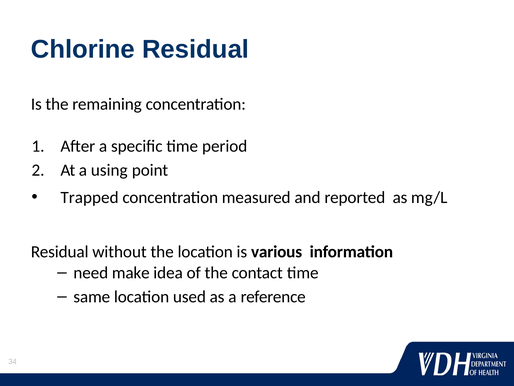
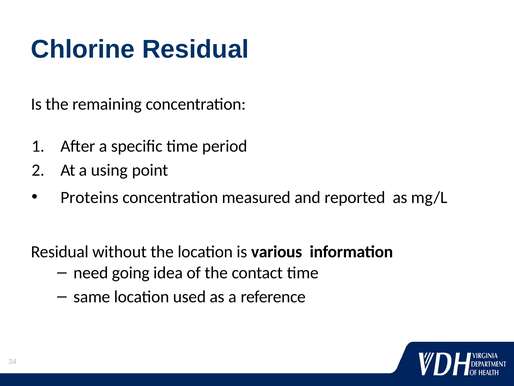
Trapped: Trapped -> Proteins (89, 197)
make: make -> going (131, 272)
